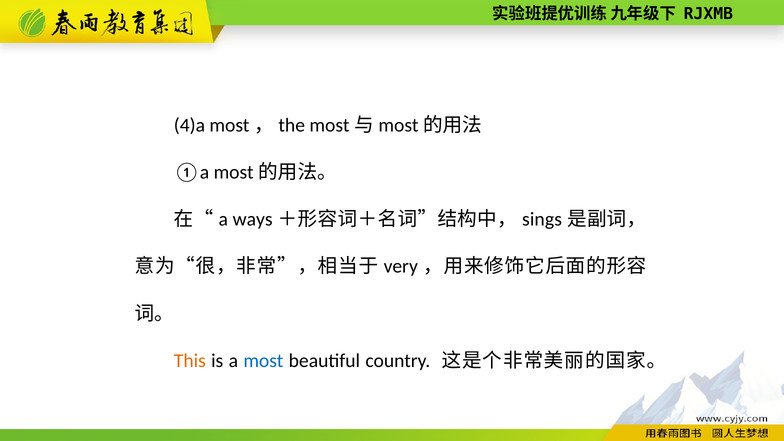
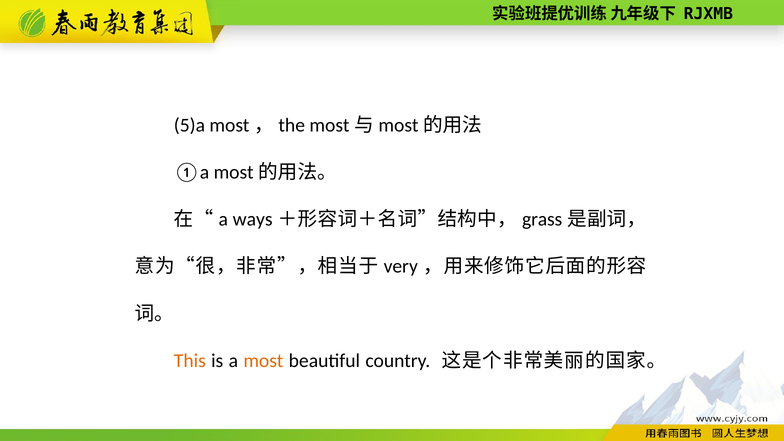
4)a: 4)a -> 5)a (189, 125)
sings: sings -> grass (542, 219)
most colour: blue -> orange (263, 361)
